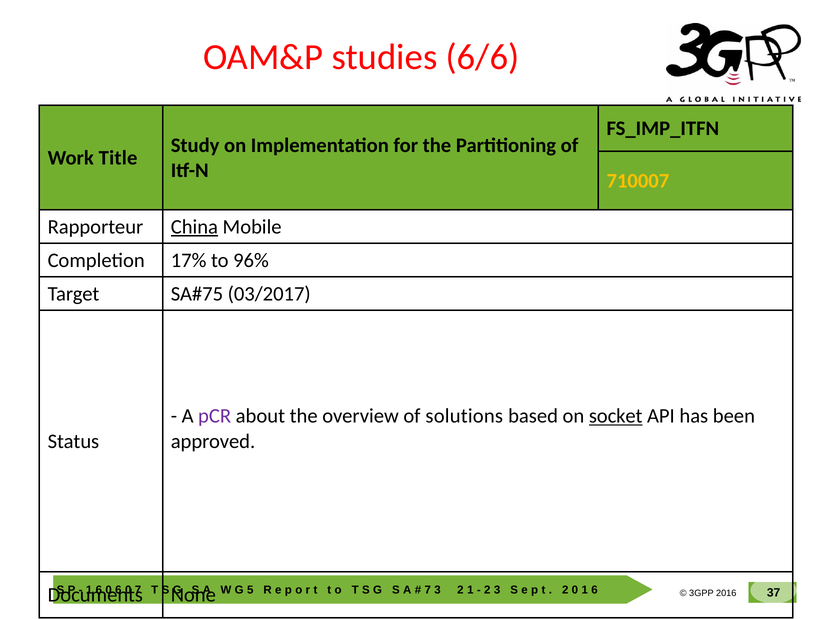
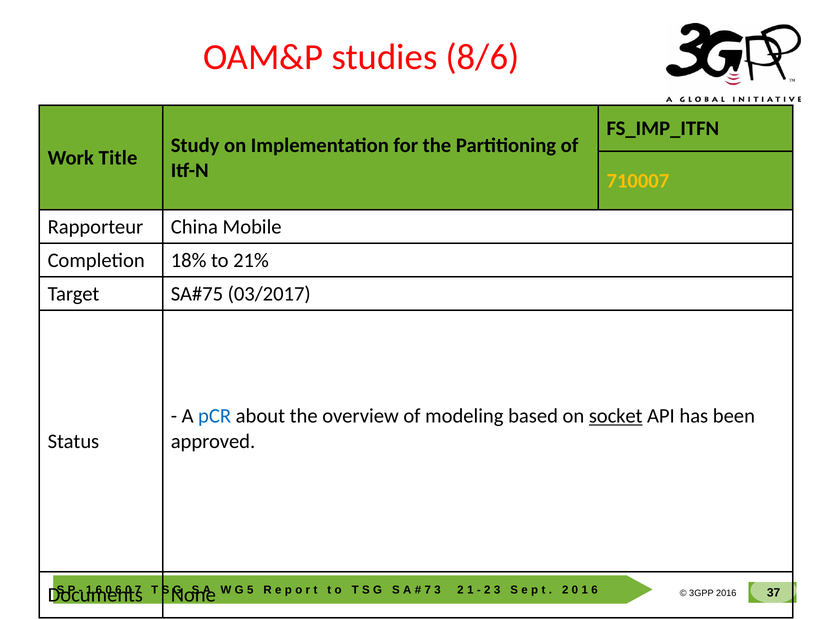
6/6: 6/6 -> 8/6 (483, 57)
China underline: present -> none (194, 227)
17%: 17% -> 18% (189, 260)
96%: 96% -> 21% (251, 260)
pCR colour: purple -> blue (215, 416)
solutions: solutions -> modeling (464, 416)
